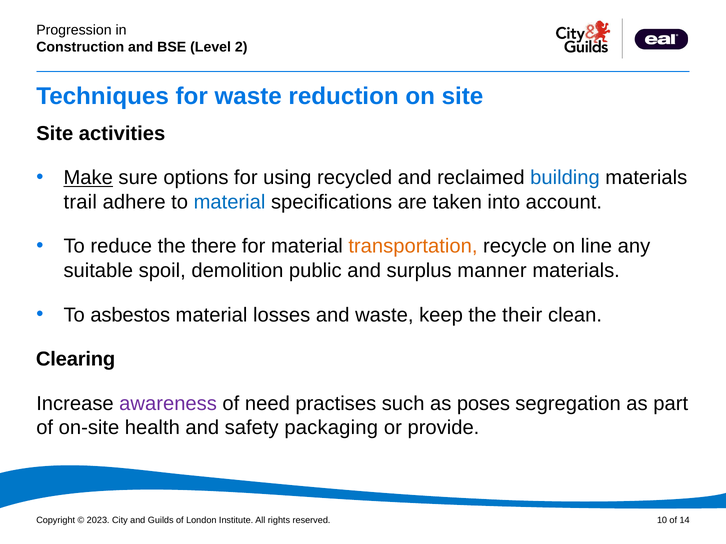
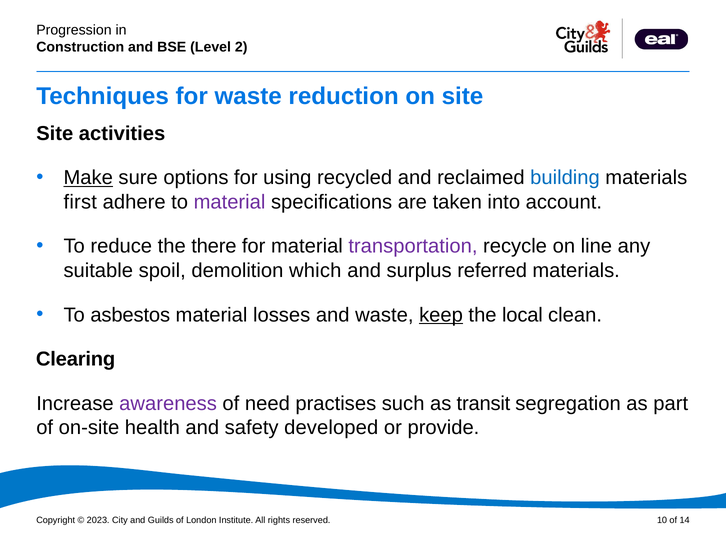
trail: trail -> first (80, 202)
material colour: blue -> purple (230, 202)
transportation colour: orange -> purple (413, 247)
public: public -> which (315, 271)
manner: manner -> referred (492, 271)
keep underline: none -> present (441, 315)
their: their -> local (522, 315)
poses: poses -> transit (483, 404)
packaging: packaging -> developed (331, 428)
